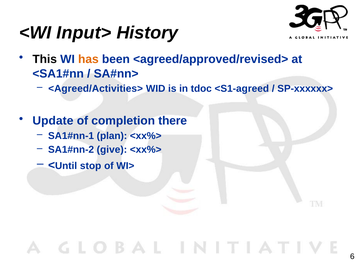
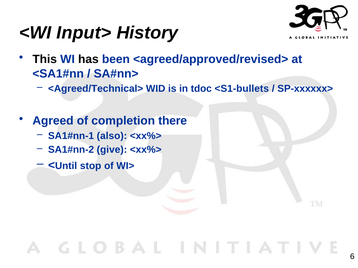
has colour: orange -> black (88, 59)
<Agreed/Activities>: <Agreed/Activities> -> <Agreed/Technical> (96, 89)
<S1-agreed: <S1-agreed -> <S1-bullets (242, 89)
Update: Update -> Agreed (53, 121)
plan: plan -> also (112, 136)
